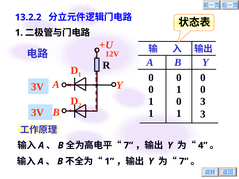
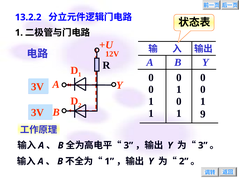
3: 3 -> 1 (203, 102)
1 1 3: 3 -> 9 (203, 114)
7: 7 -> 3 (128, 146)
4: 4 -> 3 (203, 146)
7: 7 -> 2 (184, 162)
